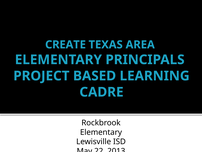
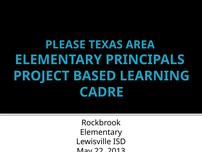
CREATE: CREATE -> PLEASE (65, 45)
